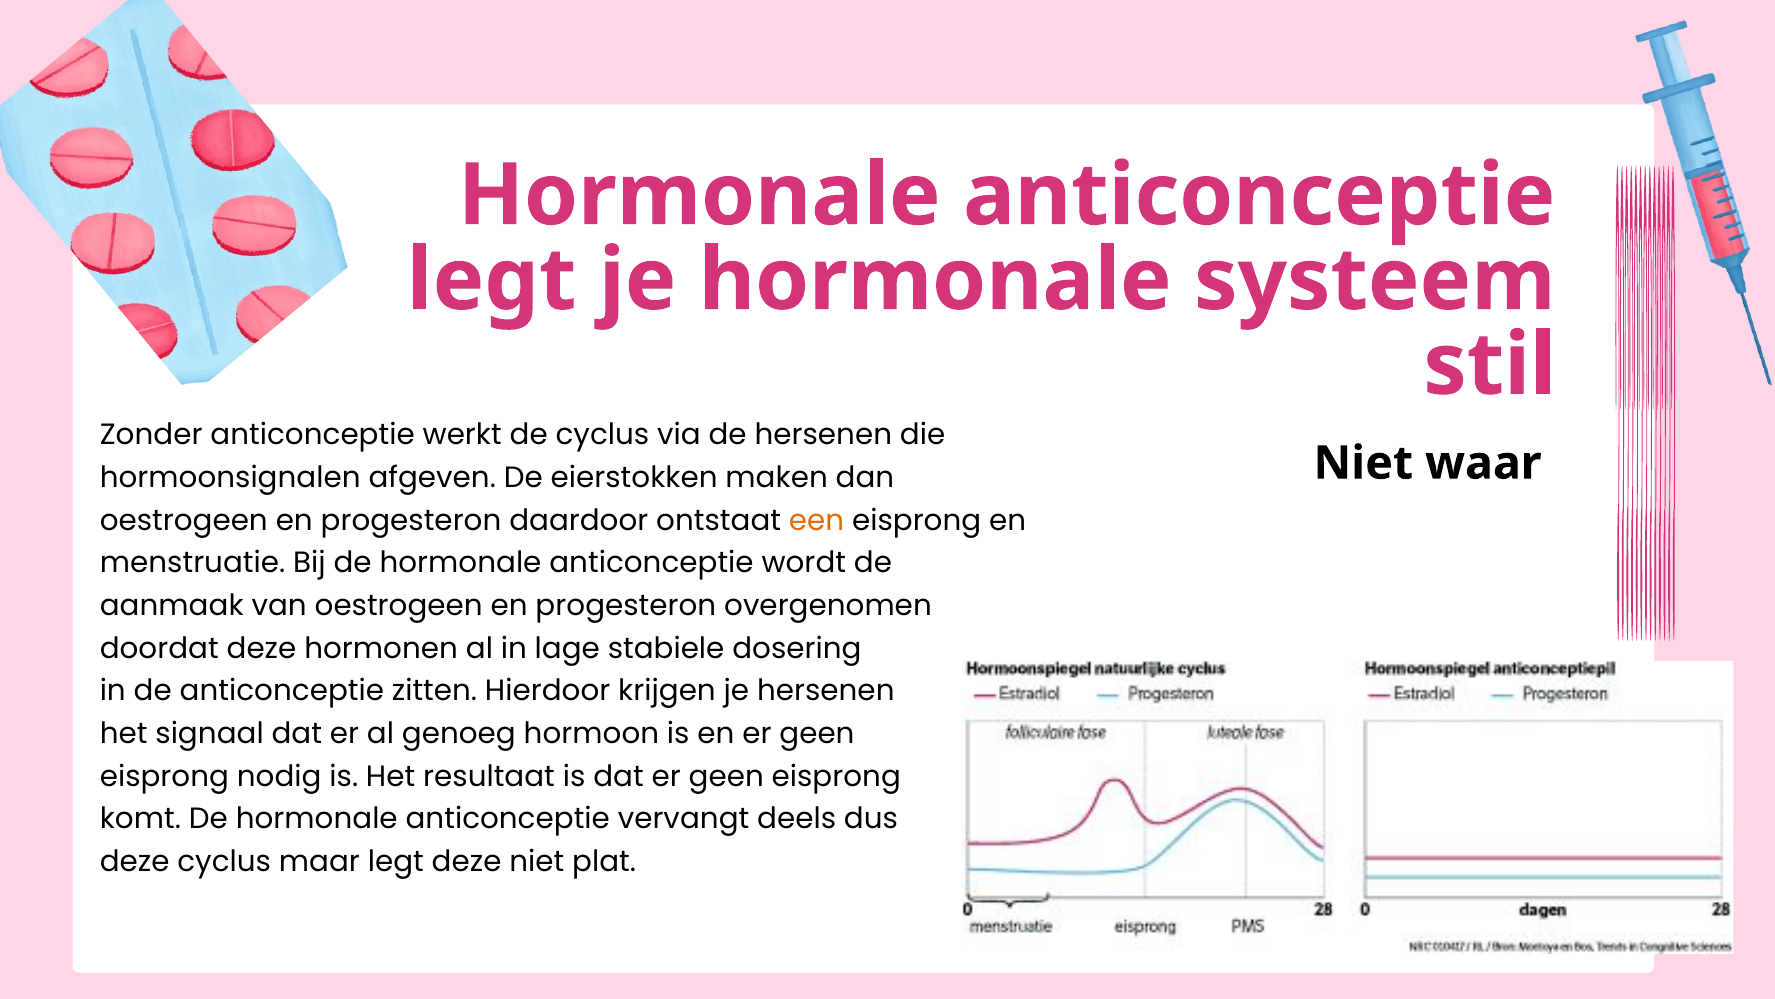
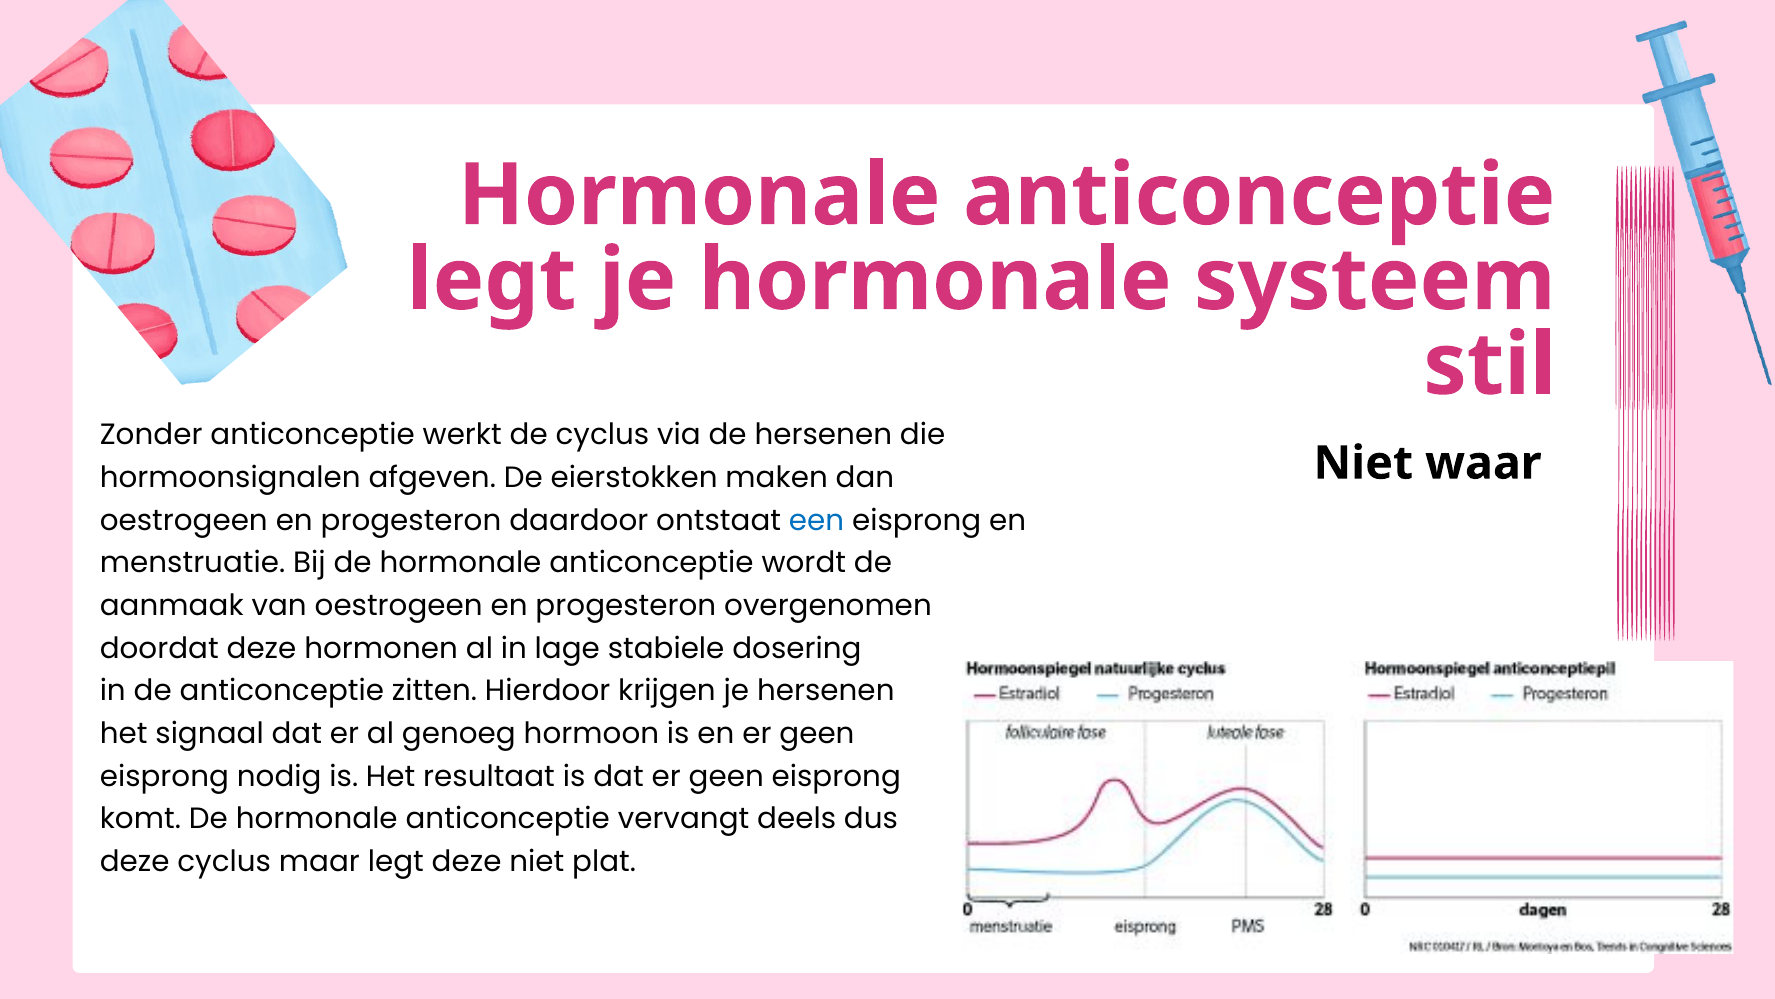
een colour: orange -> blue (817, 520)
